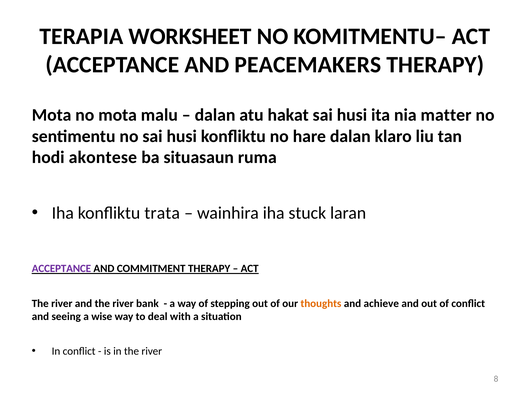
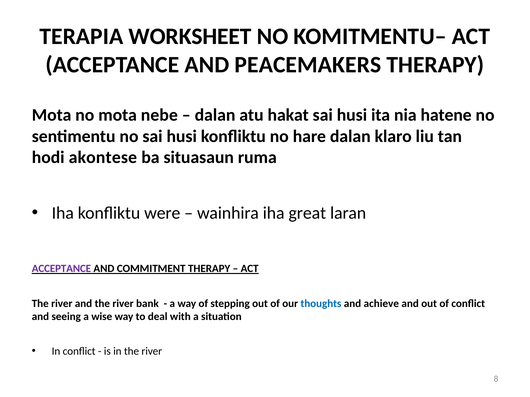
malu: malu -> nebe (159, 115)
matter: matter -> hatene (446, 115)
trata: trata -> were (162, 213)
stuck: stuck -> great (307, 213)
thoughts colour: orange -> blue (321, 304)
